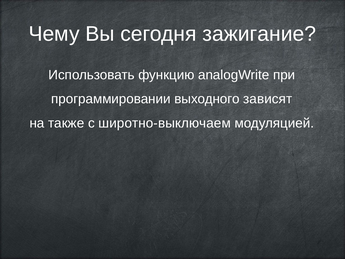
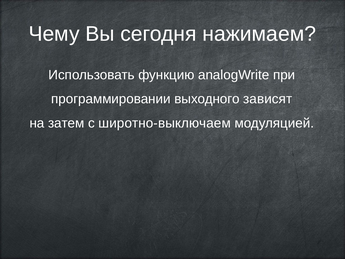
зажигание: зажигание -> нажимаем (259, 34)
также: также -> затем (66, 123)
